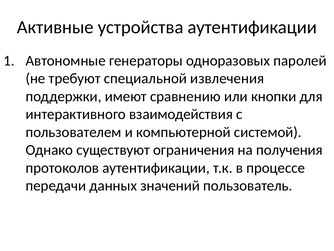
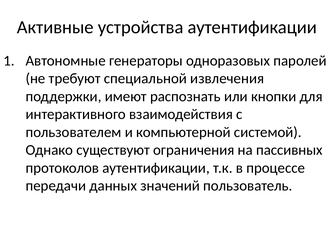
сравнению: сравнению -> распознать (185, 96)
получения: получения -> пассивных (289, 150)
